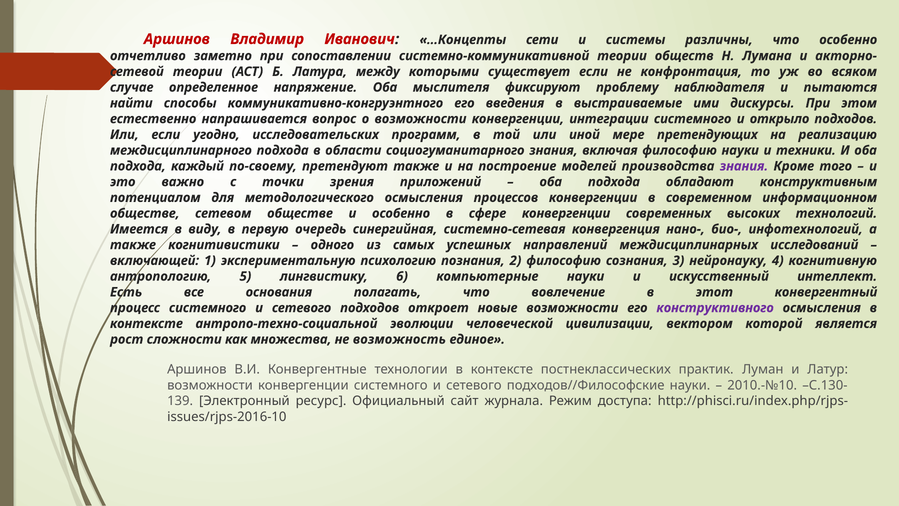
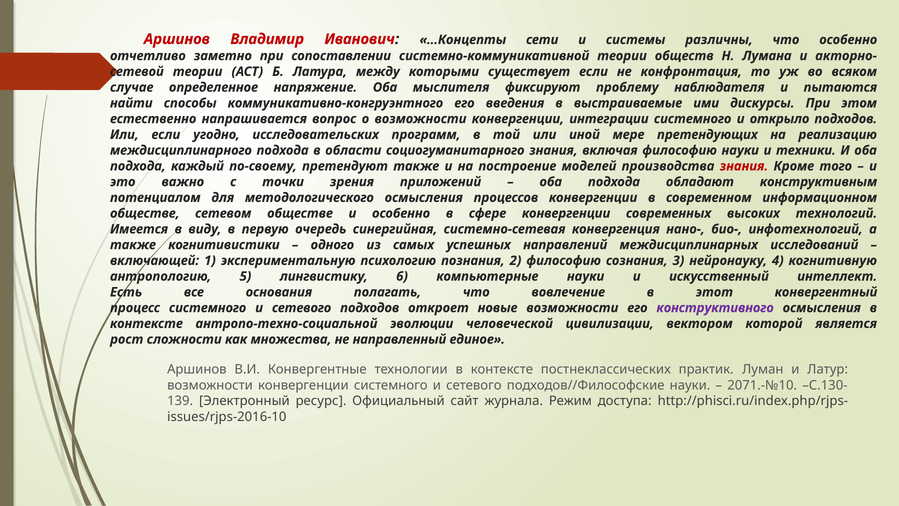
знания colour: purple -> red (744, 166)
возможность: возможность -> направленный (399, 339)
2010.-№10: 2010.-№10 -> 2071.-№10 (762, 385)
